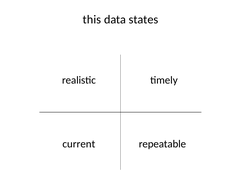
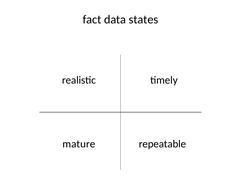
this: this -> fact (92, 19)
current: current -> mature (79, 144)
